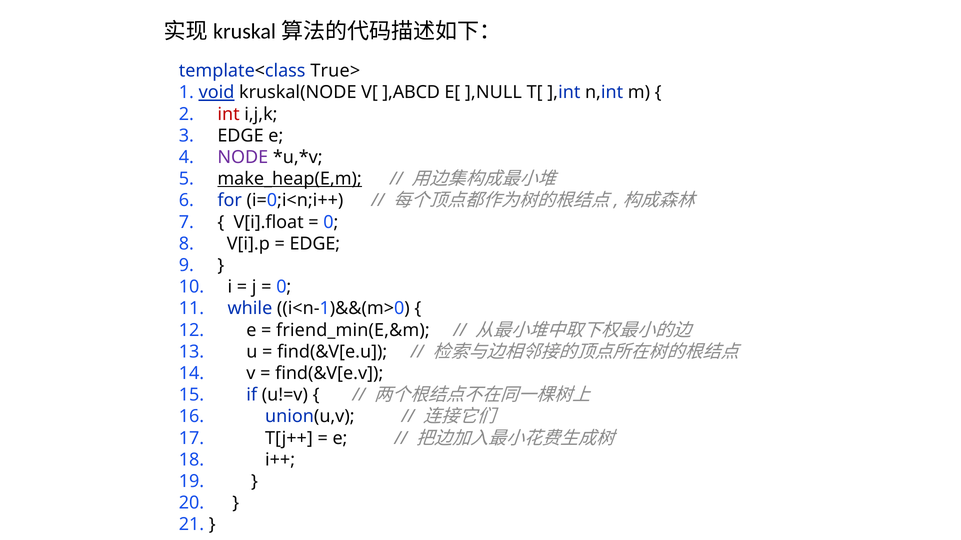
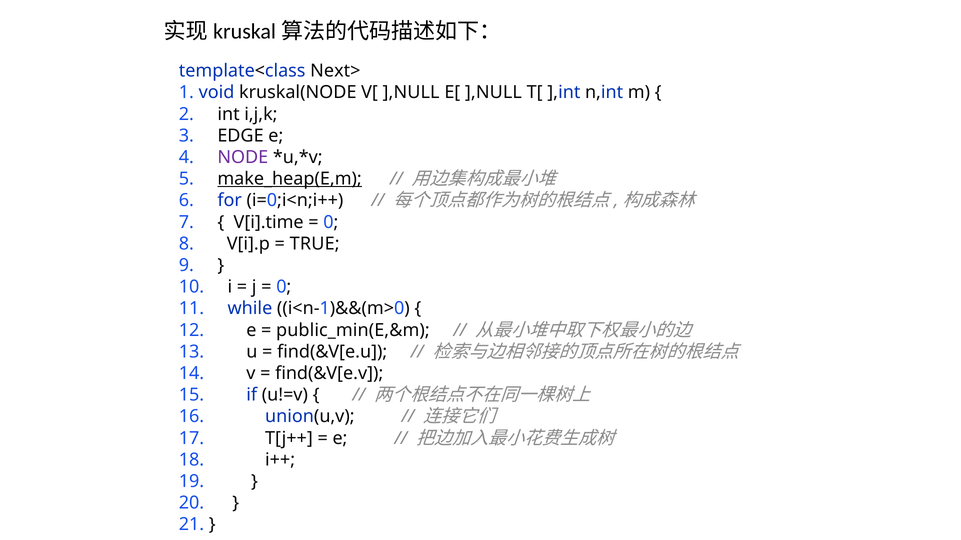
True>: True> -> Next> (335, 71)
void underline: present -> none (217, 93)
V[ ],ABCD: ],ABCD -> ],NULL (411, 93)
int colour: red -> black (229, 114)
V[i].float: V[i].float -> V[i].time (269, 222)
EDGE: EDGE -> TRUE (315, 244)
friend_min(E,&m: friend_min(E,&m -> public_min(E,&m (353, 330)
